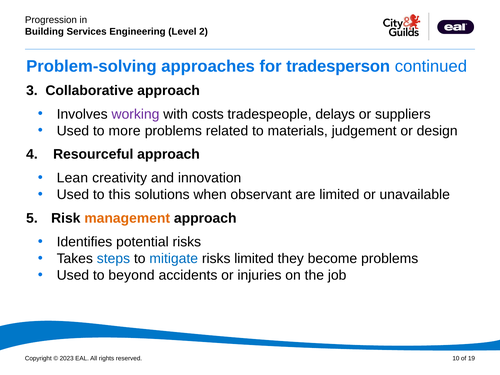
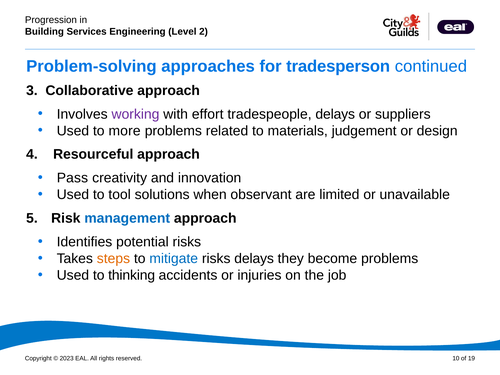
costs: costs -> effort (208, 114)
Lean: Lean -> Pass (72, 178)
this: this -> tool (120, 195)
management colour: orange -> blue (127, 218)
steps colour: blue -> orange (113, 259)
risks limited: limited -> delays (254, 259)
beyond: beyond -> thinking (132, 275)
